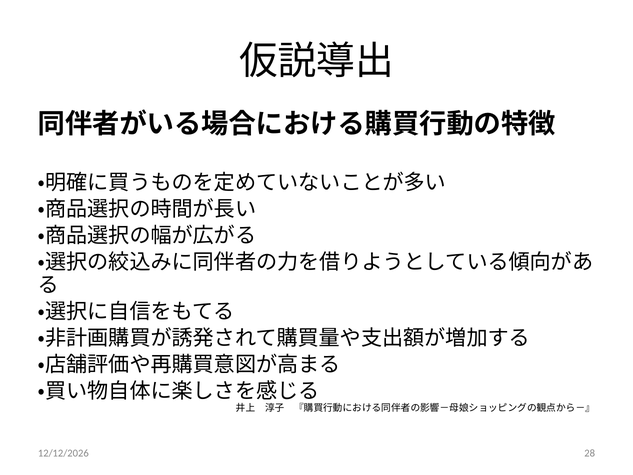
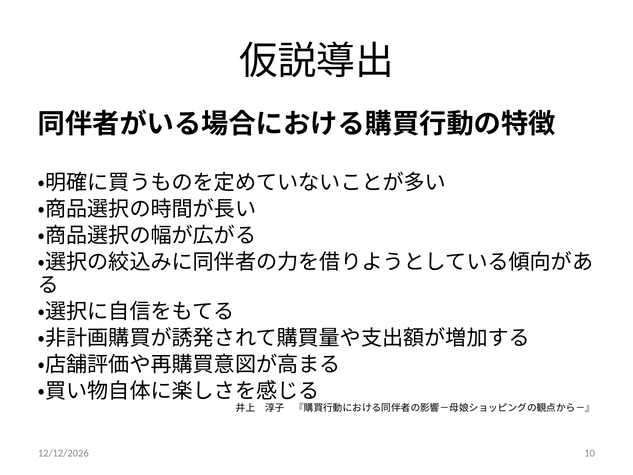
28: 28 -> 10 (590, 453)
